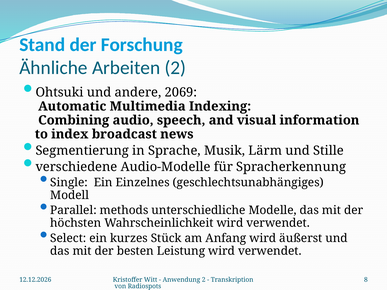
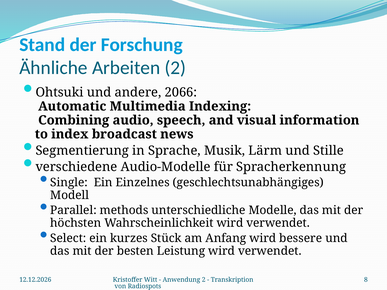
2069: 2069 -> 2066 (181, 92)
äußerst: äußerst -> bessere (301, 238)
